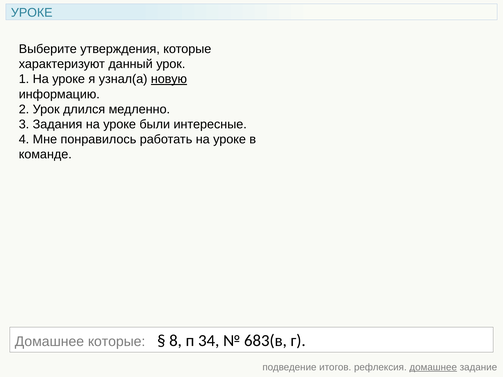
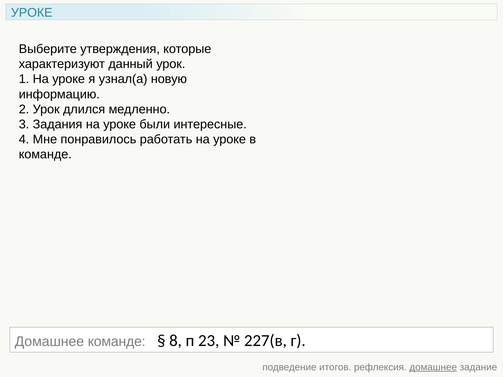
новую underline: present -> none (169, 79)
Домашнее которые: которые -> команде (117, 342)
34: 34 -> 23 (209, 341)
683(в: 683(в -> 227(в (265, 341)
